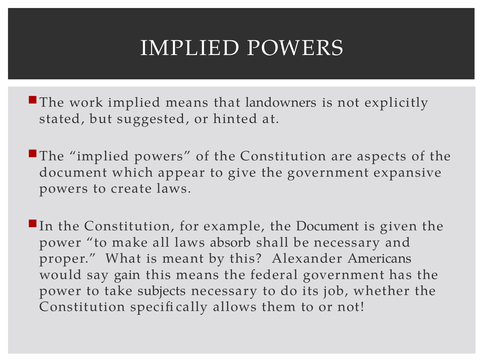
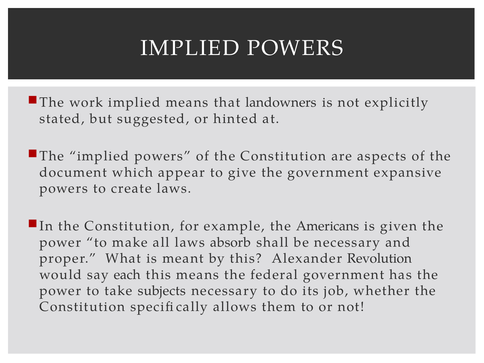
example the Document: Document -> Americans (328, 226)
Americans: Americans -> Revolution (380, 258)
gain: gain -> each (127, 275)
